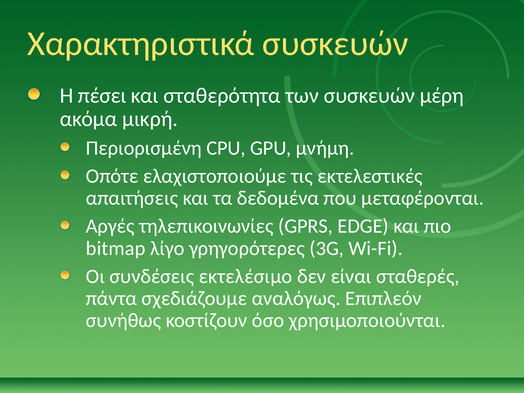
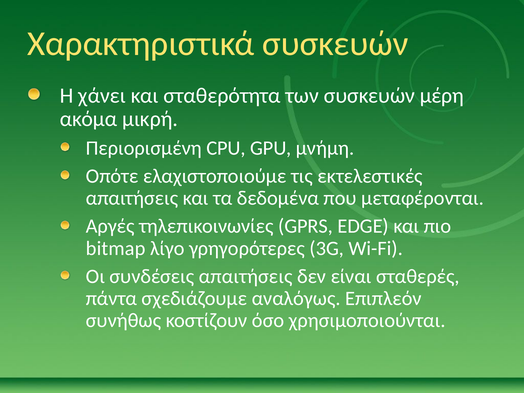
πέσει: πέσει -> χάνει (102, 96)
συνδέσεις εκτελέσιμο: εκτελέσιμο -> απαιτήσεις (246, 276)
